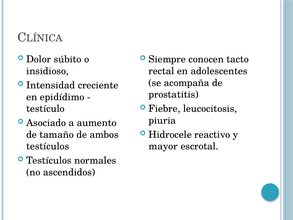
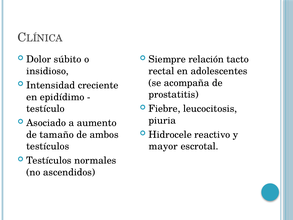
conocen: conocen -> relación (206, 59)
